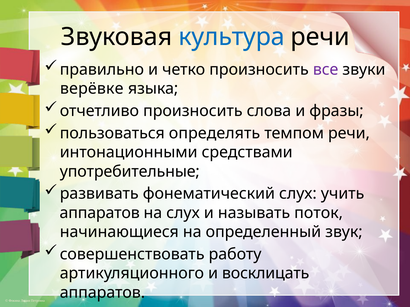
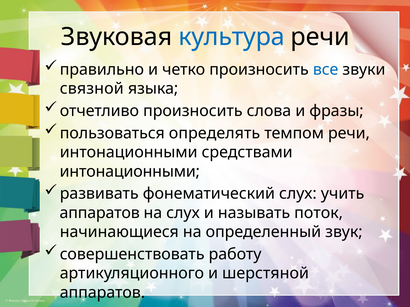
все colour: purple -> blue (326, 70)
верёвке: верёвке -> связной (92, 89)
употребительные: употребительные -> интонационными (130, 172)
восклицать: восклицать -> шерстяной (266, 274)
